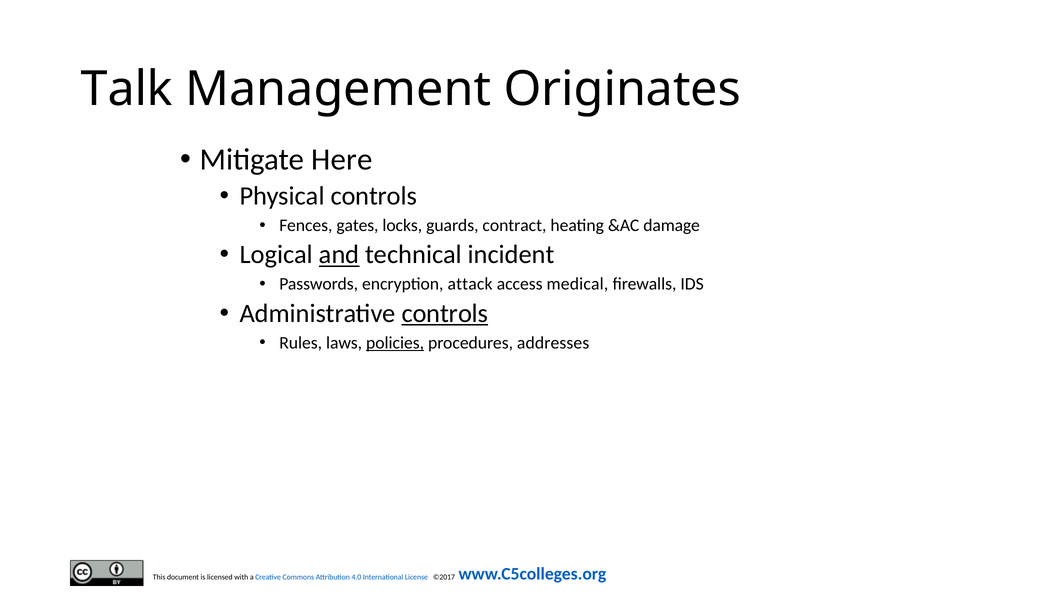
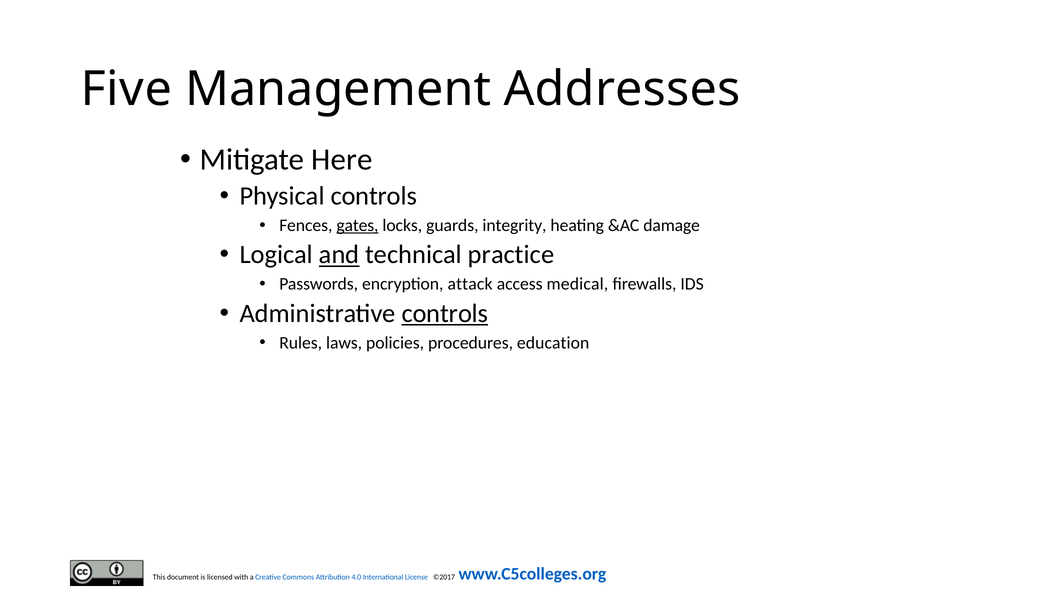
Talk: Talk -> Five (126, 89)
Originates: Originates -> Addresses (622, 89)
gates underline: none -> present (357, 225)
contract: contract -> integrity (514, 225)
incident: incident -> practice (511, 255)
policies underline: present -> none (395, 343)
addresses: addresses -> education (553, 343)
